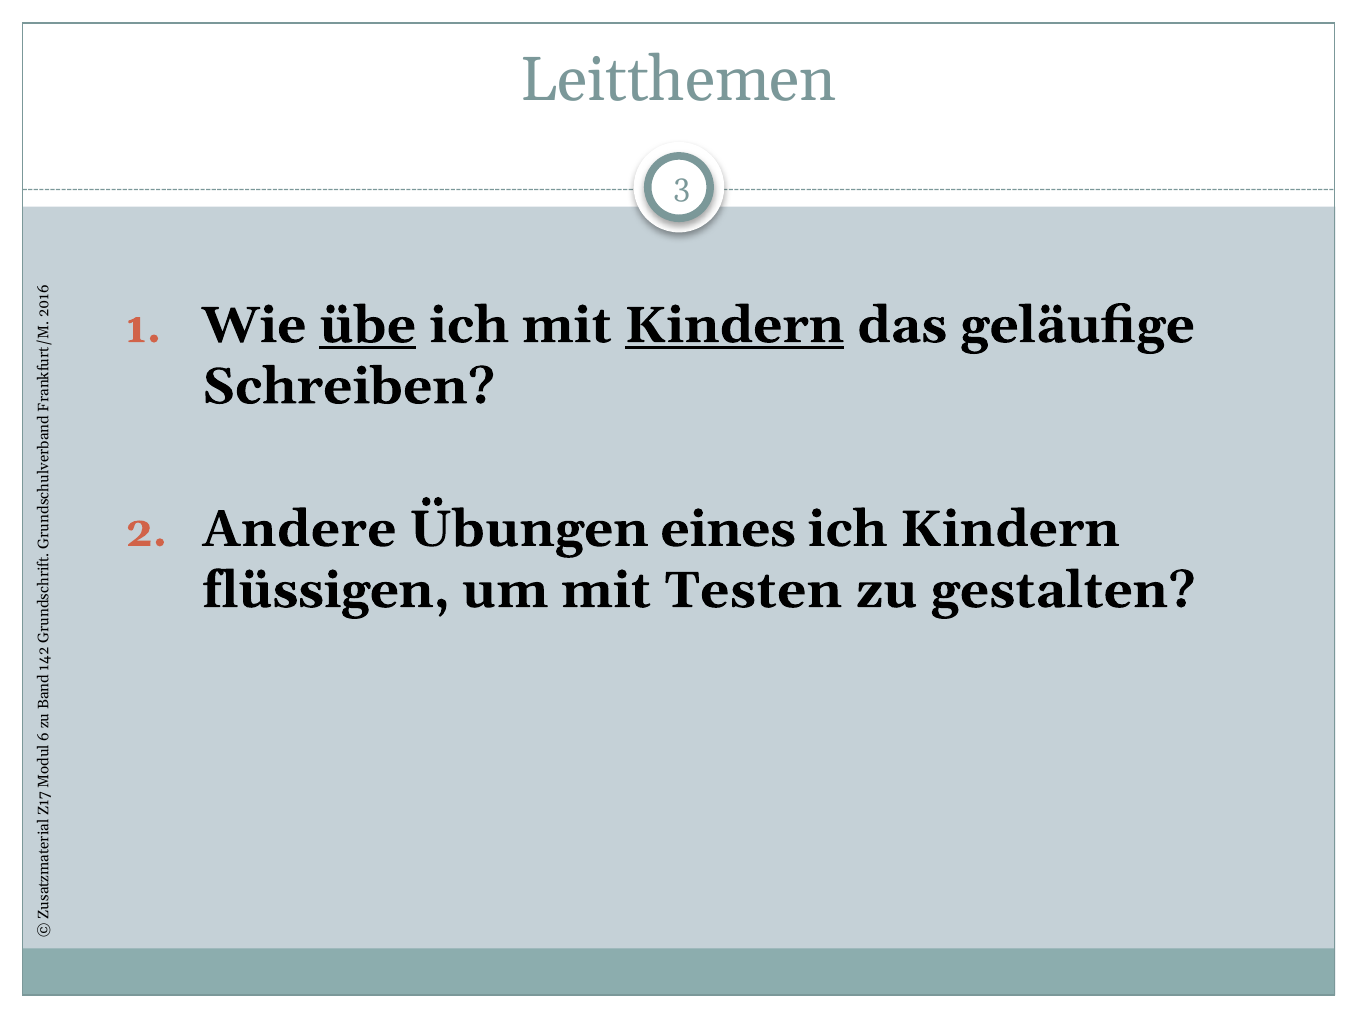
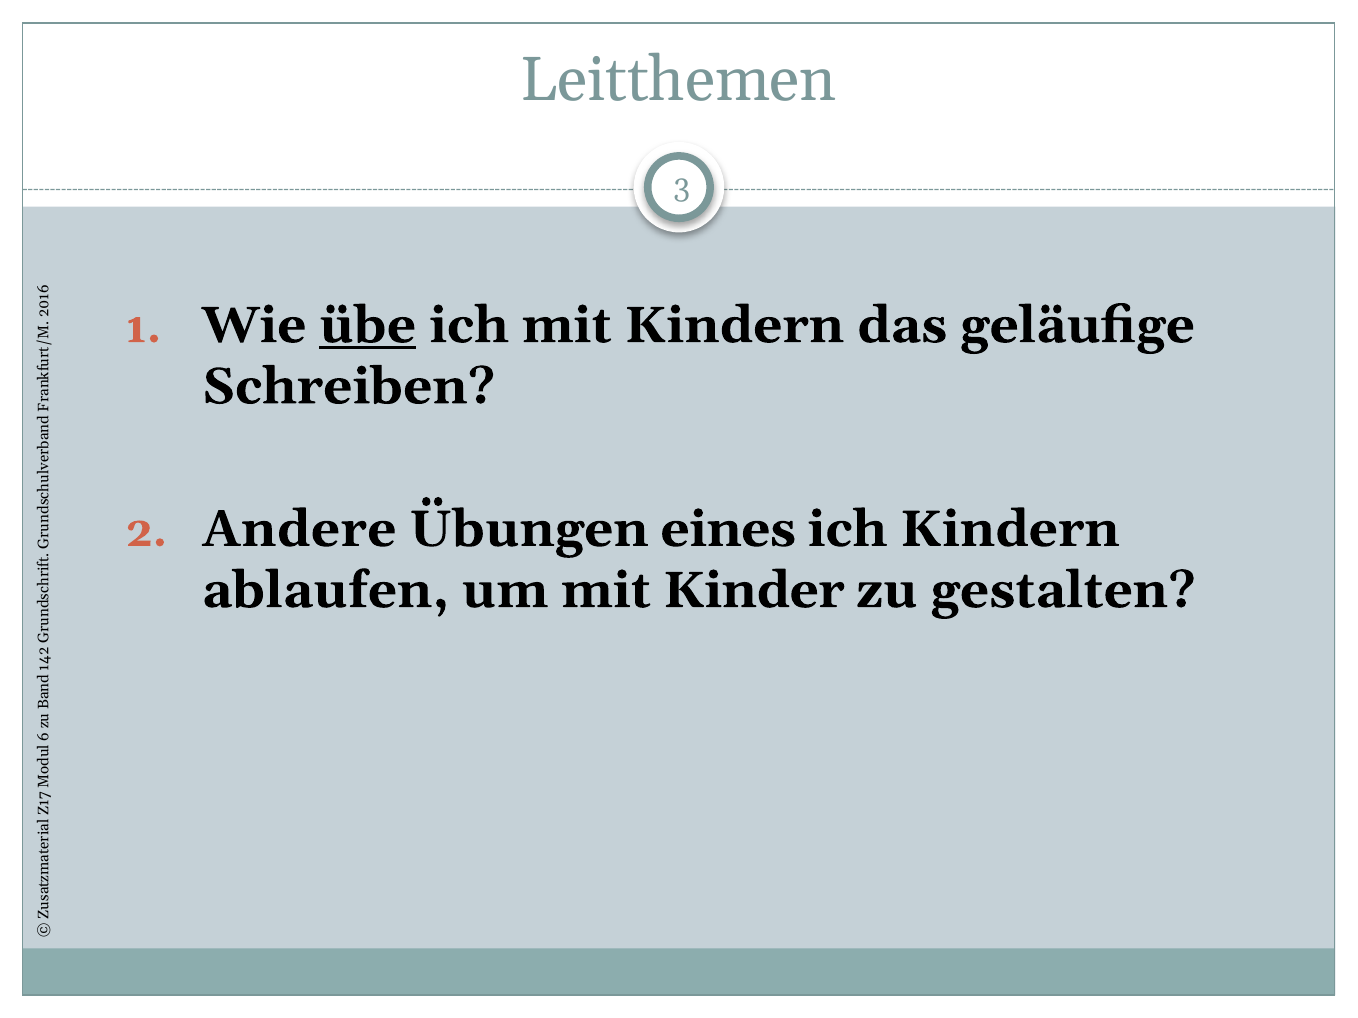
Kindern underline: present -> none (734, 326)
flüssigen: flüssigen -> ablaufen (325, 591)
Testen: Testen -> Kinder (754, 591)
